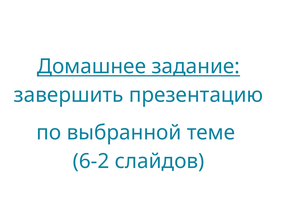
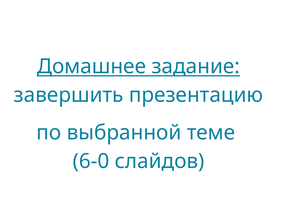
6-2: 6-2 -> 6-0 (91, 161)
